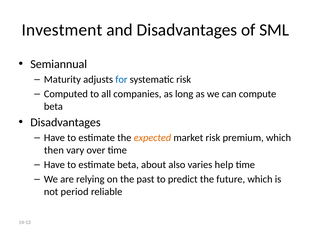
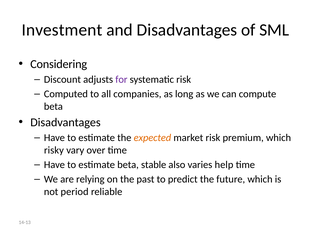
Semiannual: Semiannual -> Considering (59, 64)
Maturity: Maturity -> Discount (62, 80)
for colour: blue -> purple (121, 80)
then: then -> risky (54, 150)
about: about -> stable (154, 165)
